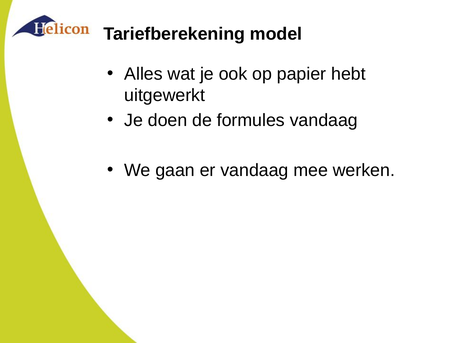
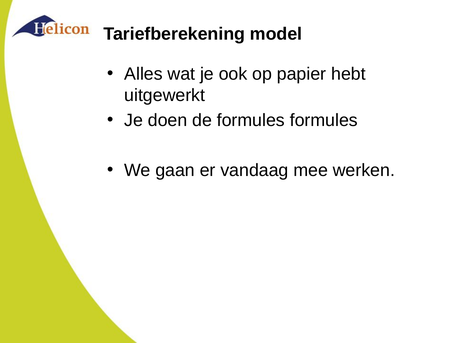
formules vandaag: vandaag -> formules (324, 120)
